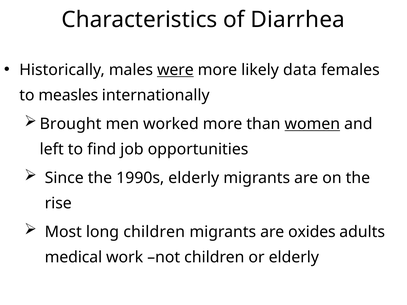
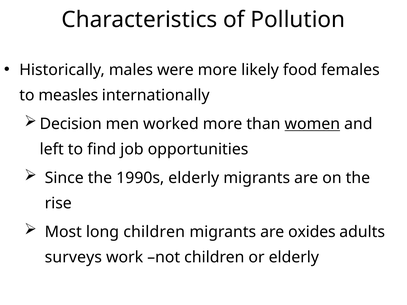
Diarrhea: Diarrhea -> Pollution (298, 20)
were underline: present -> none (175, 70)
data: data -> food (300, 70)
Brought: Brought -> Decision (71, 124)
medical: medical -> surveys (73, 258)
